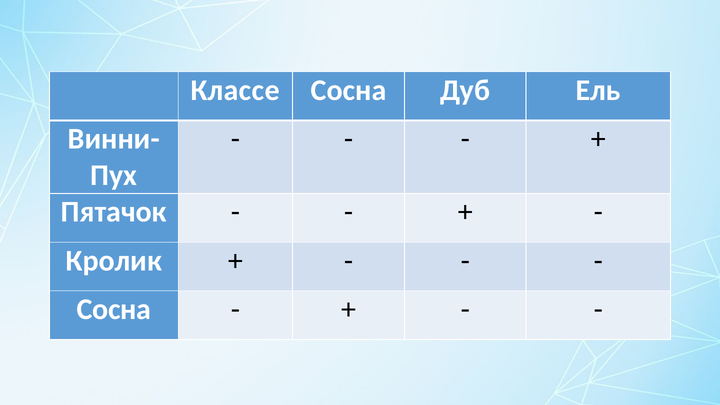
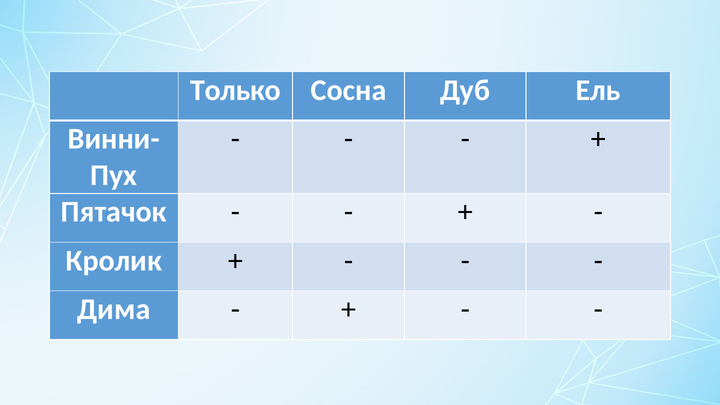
Классе: Классе -> Только (235, 90)
Сосна: Сосна -> Дима (114, 309)
